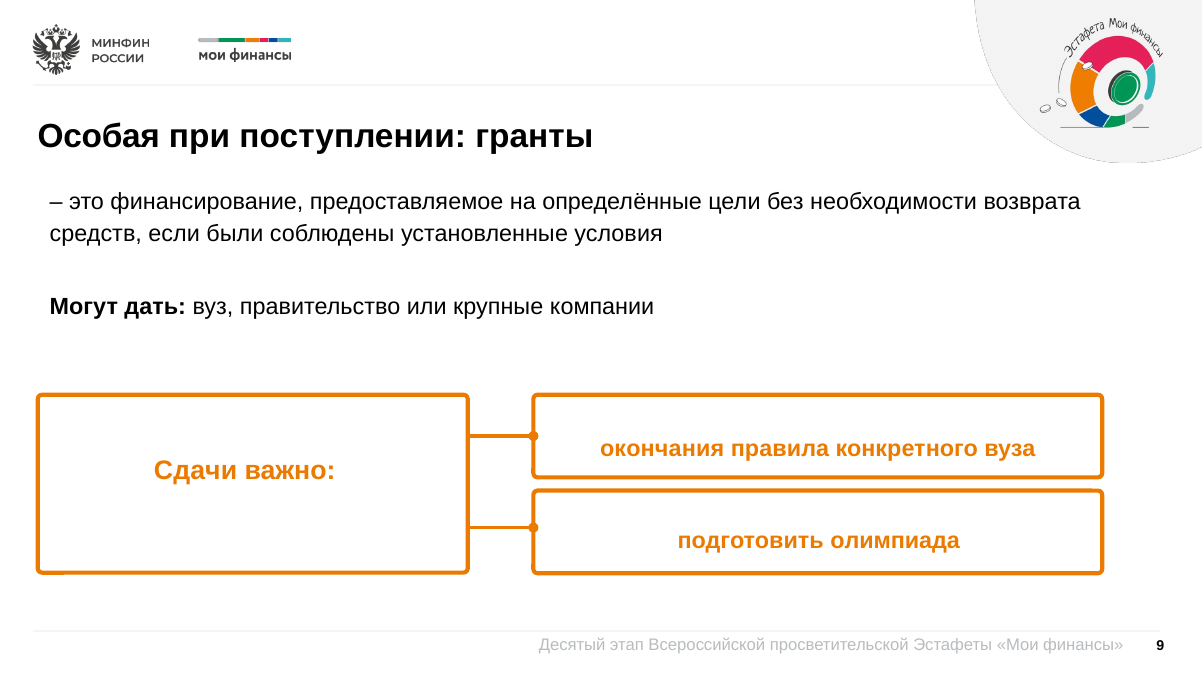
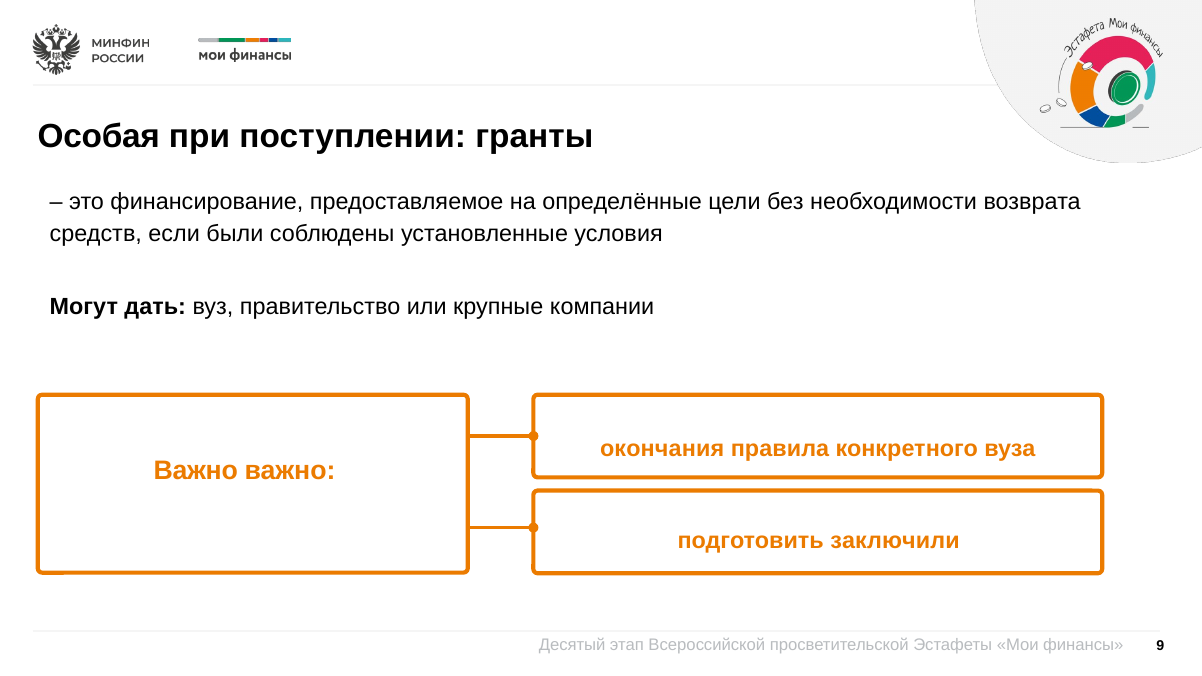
Сдачи: Сдачи -> Важно (196, 471)
олимпиада: олимпиада -> заключили (895, 541)
